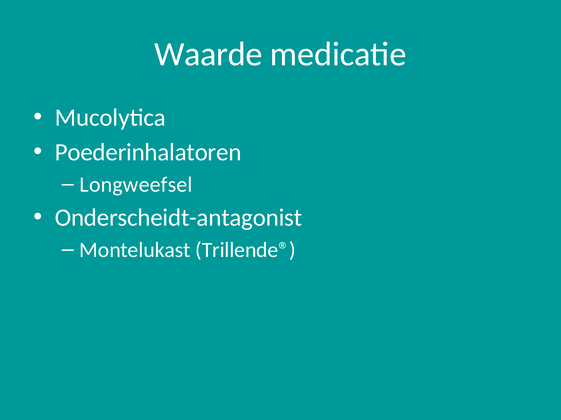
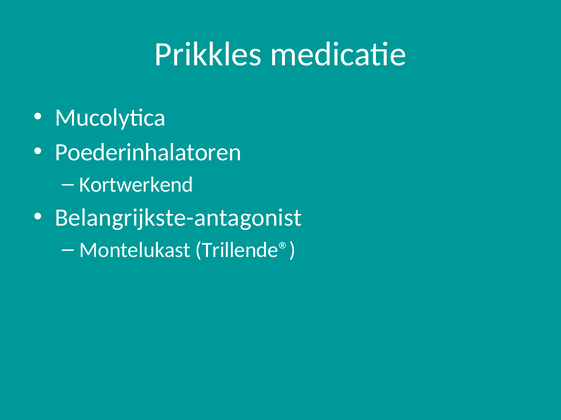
Waarde: Waarde -> Prikkles (208, 54)
Longweefsel: Longweefsel -> Kortwerkend (136, 185)
Onderscheidt-antagonist: Onderscheidt-antagonist -> Belangrijkste-antagonist (178, 218)
